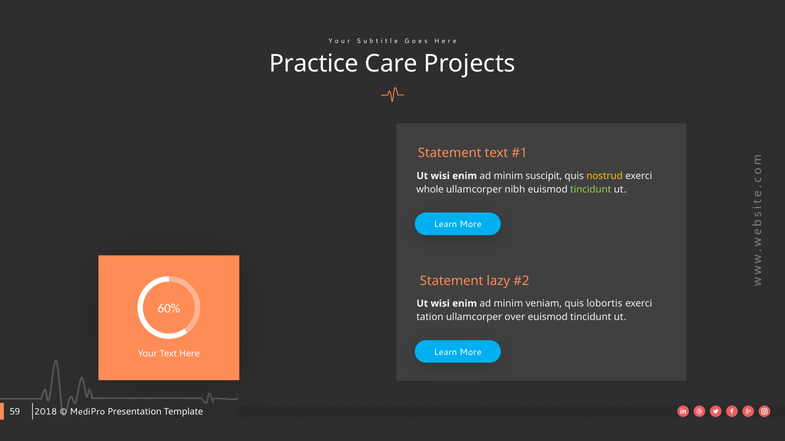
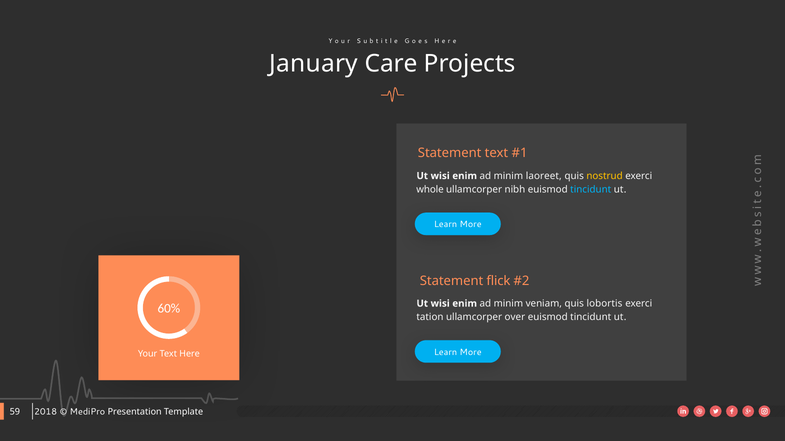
Practice: Practice -> January (314, 64)
suscipit: suscipit -> laoreet (544, 176)
tincidunt colour: light green -> light blue (591, 190)
lazy: lazy -> flick (498, 281)
